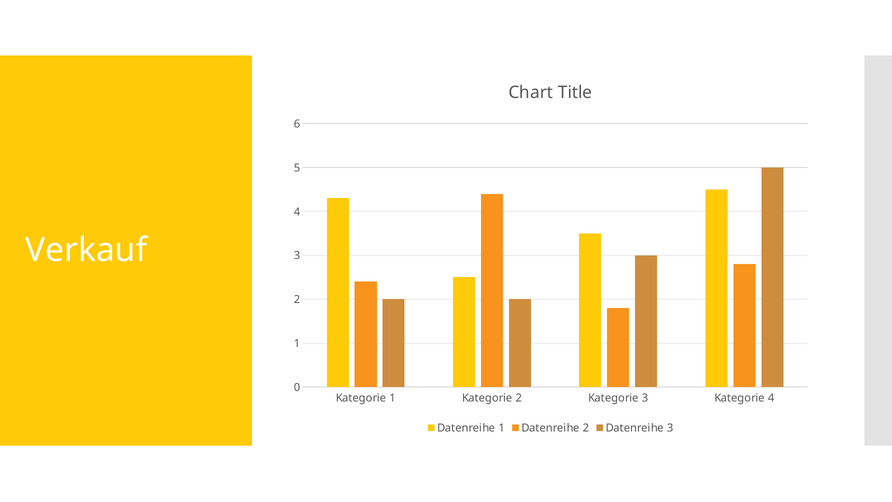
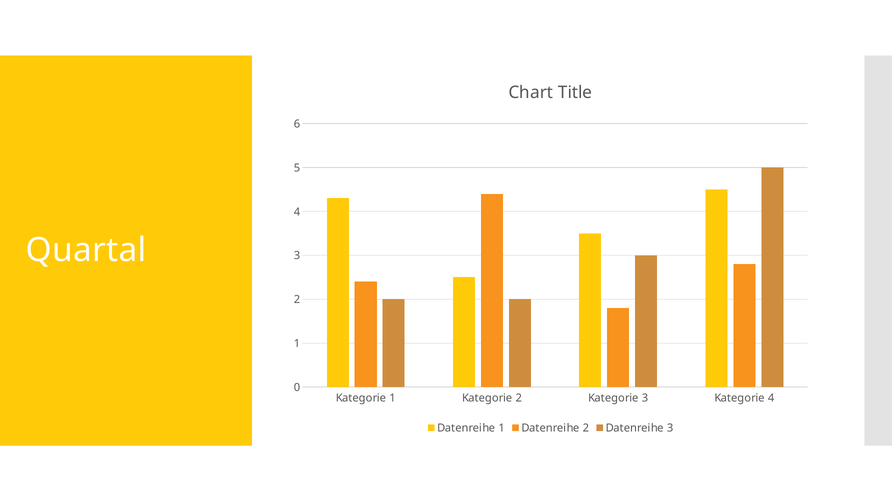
Verkauf: Verkauf -> Quartal (86, 250)
